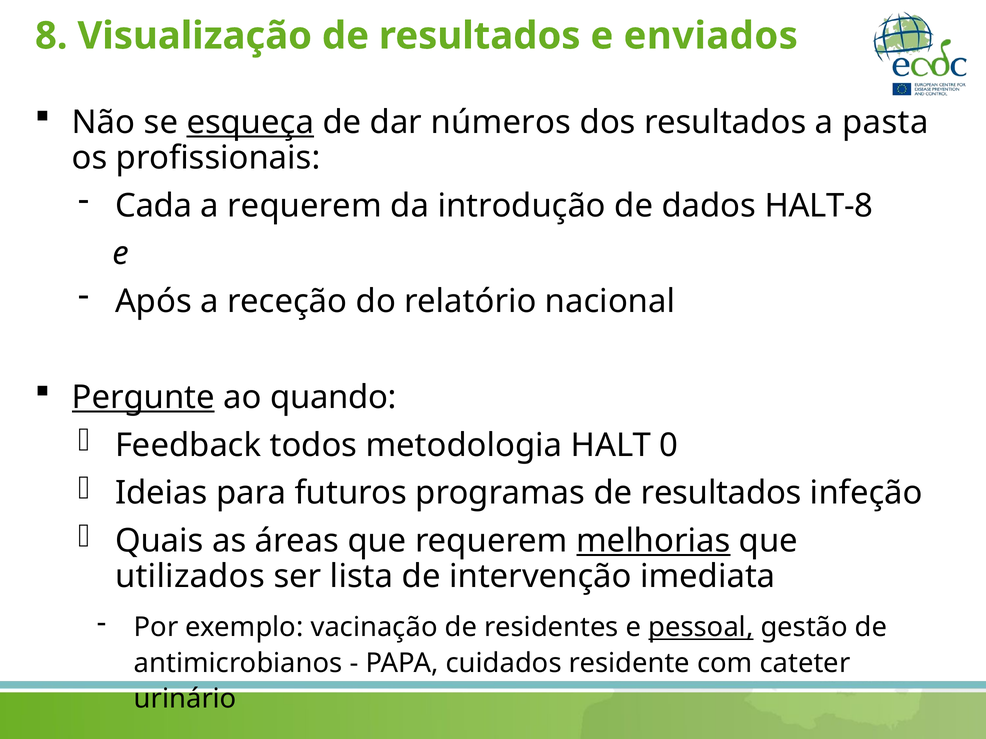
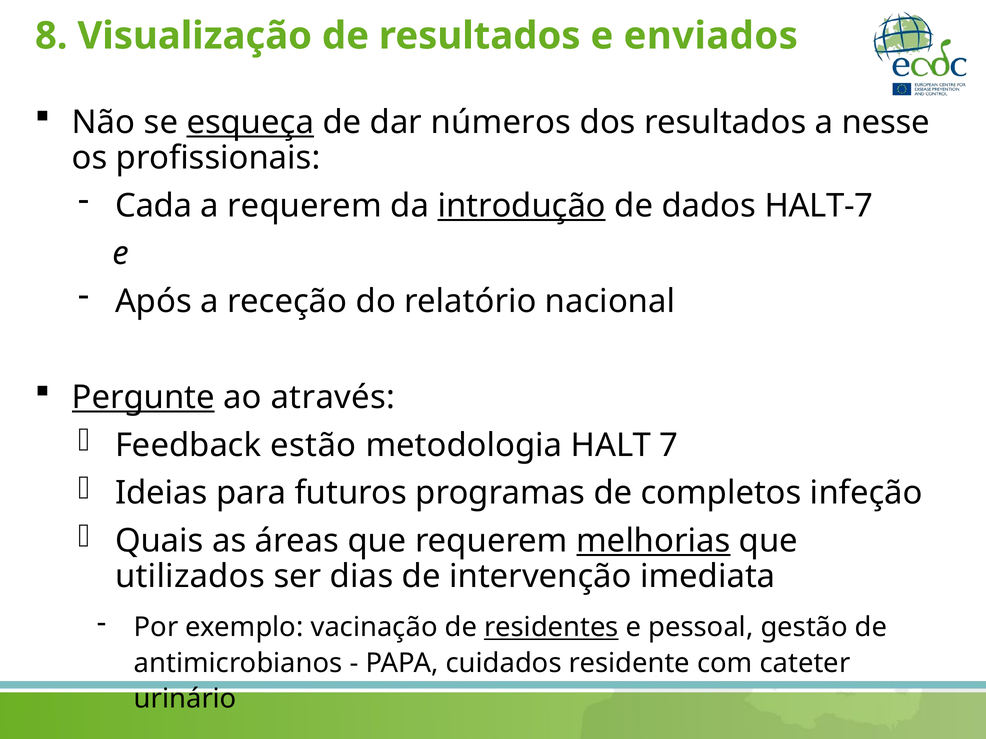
pasta: pasta -> nesse (886, 122)
introdução underline: none -> present (522, 206)
HALT-8: HALT-8 -> HALT-7 (819, 206)
quando: quando -> através (333, 398)
todos: todos -> estão (313, 446)
0: 0 -> 7 (669, 446)
programas de resultados: resultados -> completos (721, 493)
lista: lista -> dias (362, 577)
residentes underline: none -> present (551, 628)
pessoal underline: present -> none (701, 628)
